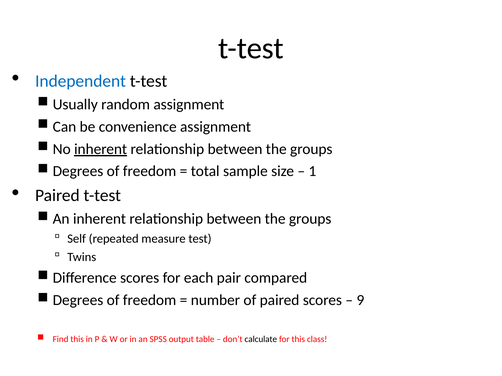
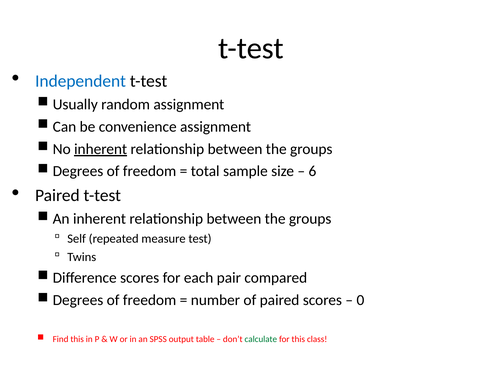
1: 1 -> 6 (312, 171)
9: 9 -> 0 (360, 301)
calculate colour: black -> green (261, 339)
